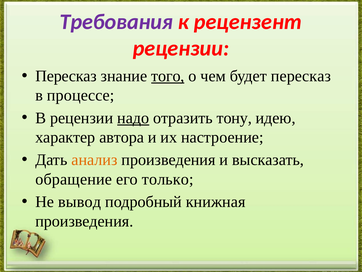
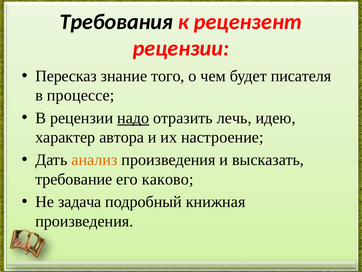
Требования colour: purple -> black (116, 22)
того underline: present -> none (168, 76)
будет пересказ: пересказ -> писателя (301, 76)
тону: тону -> лечь (234, 118)
обращение: обращение -> требование (74, 179)
только: только -> каково (168, 179)
вывод: вывод -> задача (80, 201)
